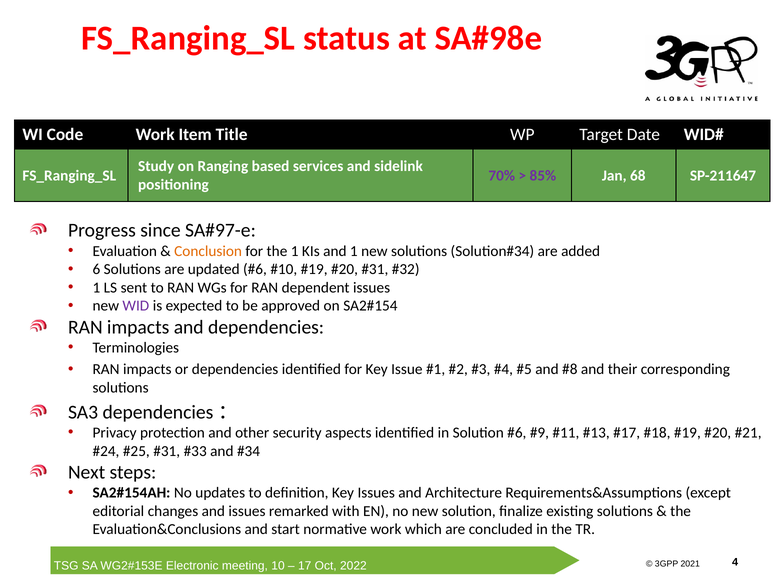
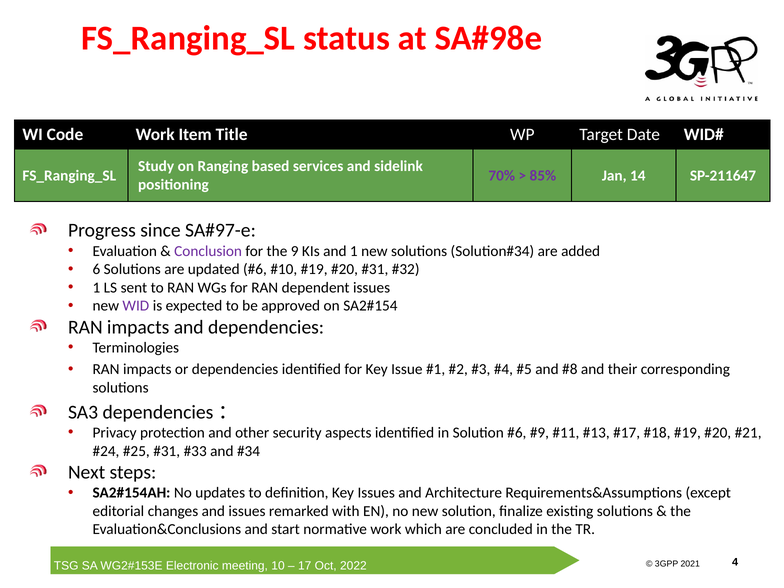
68: 68 -> 14 (638, 176)
Conclusion colour: orange -> purple (208, 251)
the 1: 1 -> 9 (295, 251)
